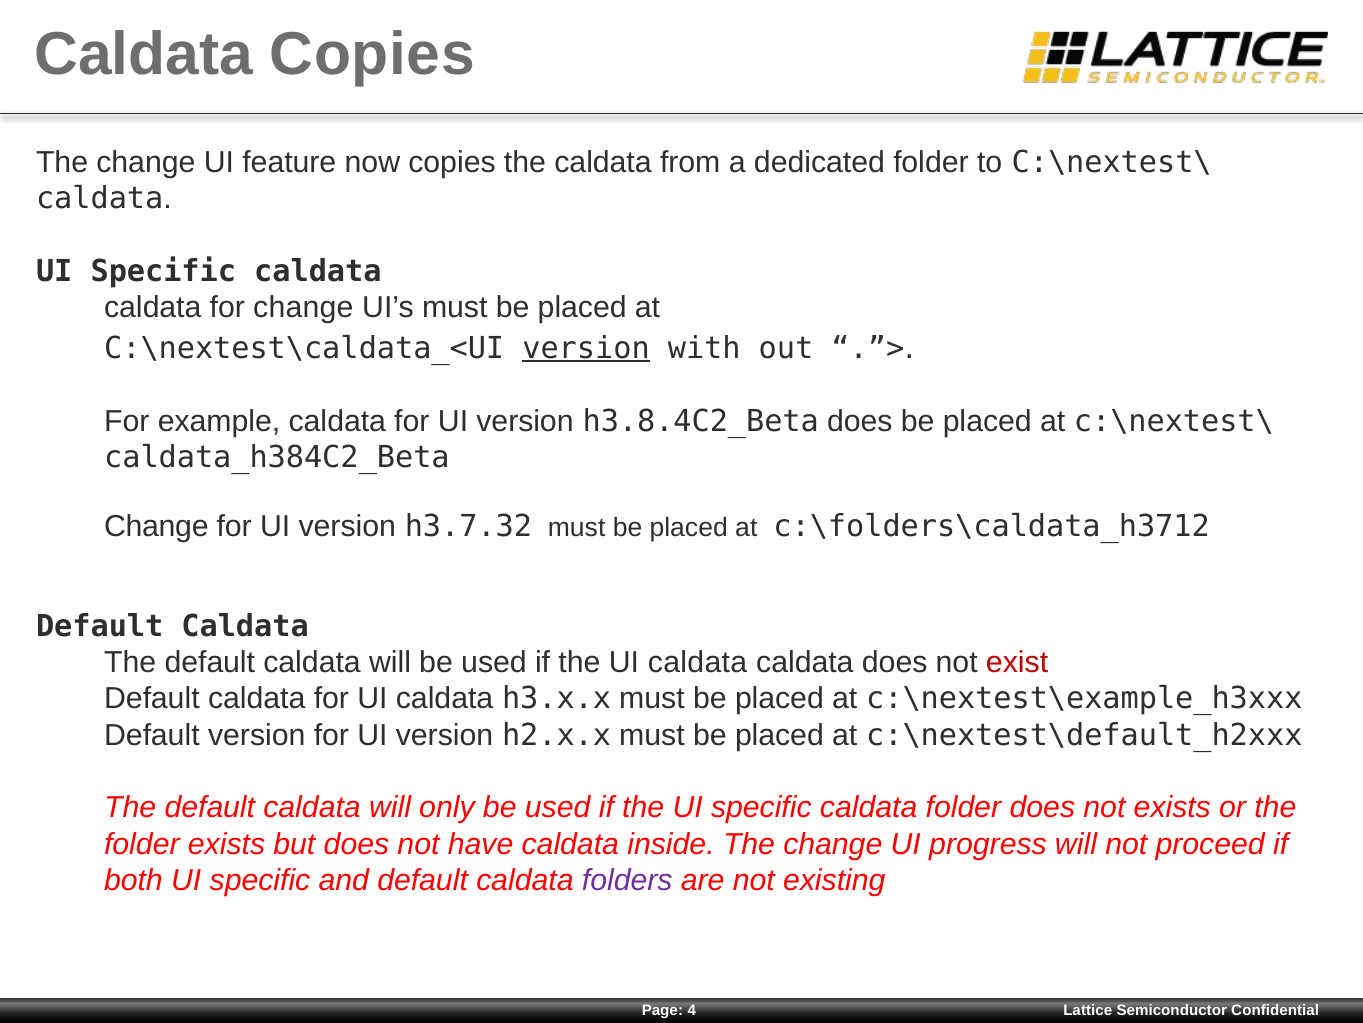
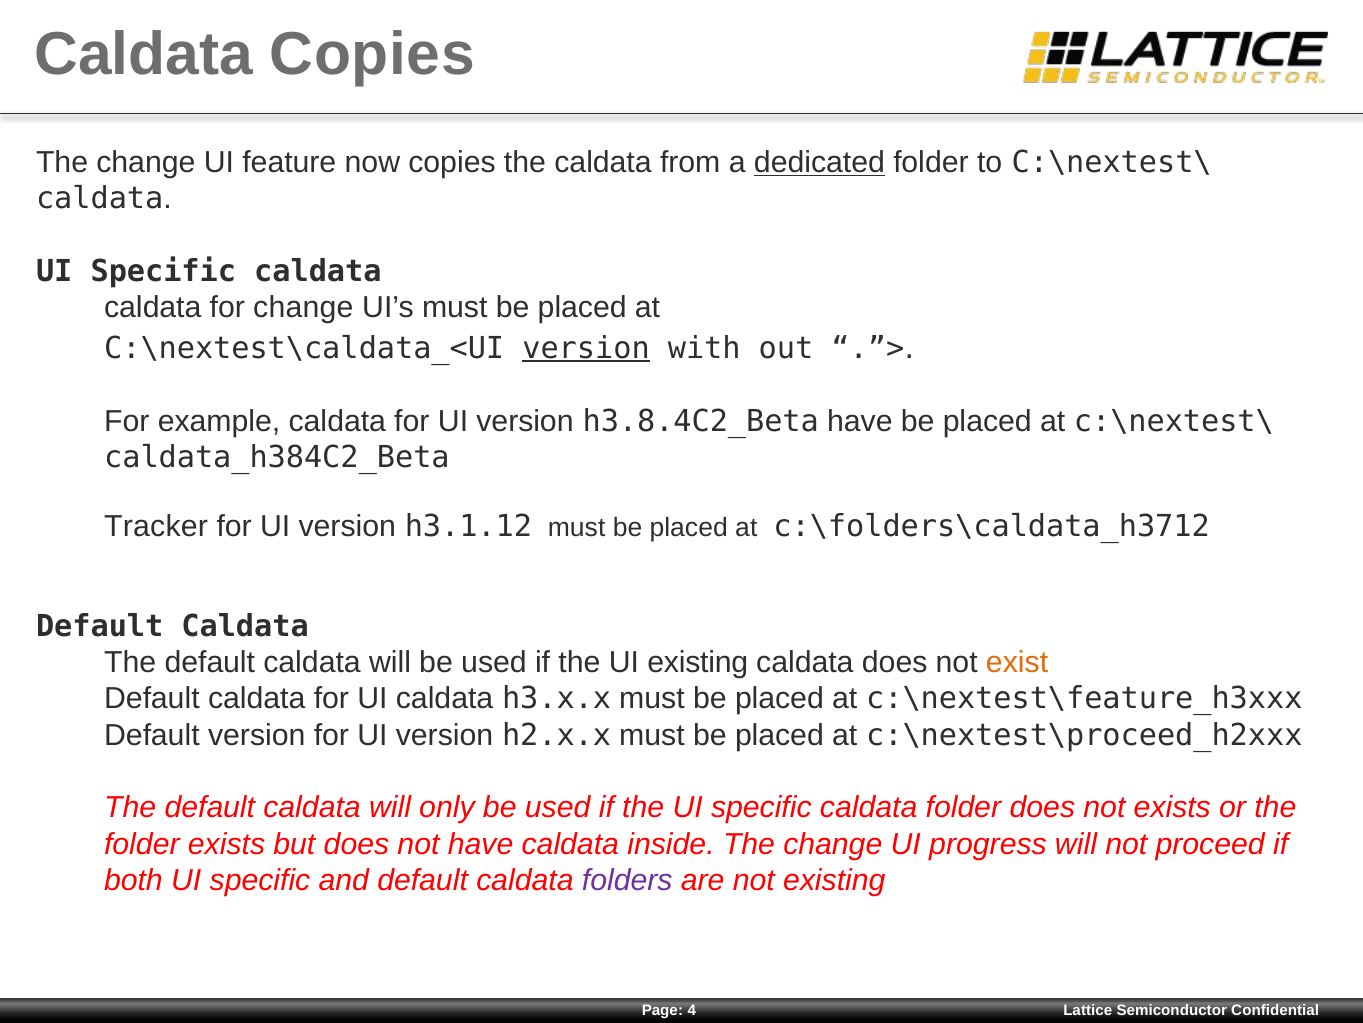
dedicated underline: none -> present (819, 162)
h3.8.4C2_Beta does: does -> have (860, 421)
Change: Change -> Tracker (156, 526)
h3.7.32: h3.7.32 -> h3.1.12 (468, 526)
the UI caldata: caldata -> existing (698, 662)
exist colour: red -> orange (1017, 662)
c:\nextest\example_h3xxx: c:\nextest\example_h3xxx -> c:\nextest\feature_h3xxx (1084, 698)
c:\nextest\default_h2xxx: c:\nextest\default_h2xxx -> c:\nextest\proceed_h2xxx (1084, 735)
